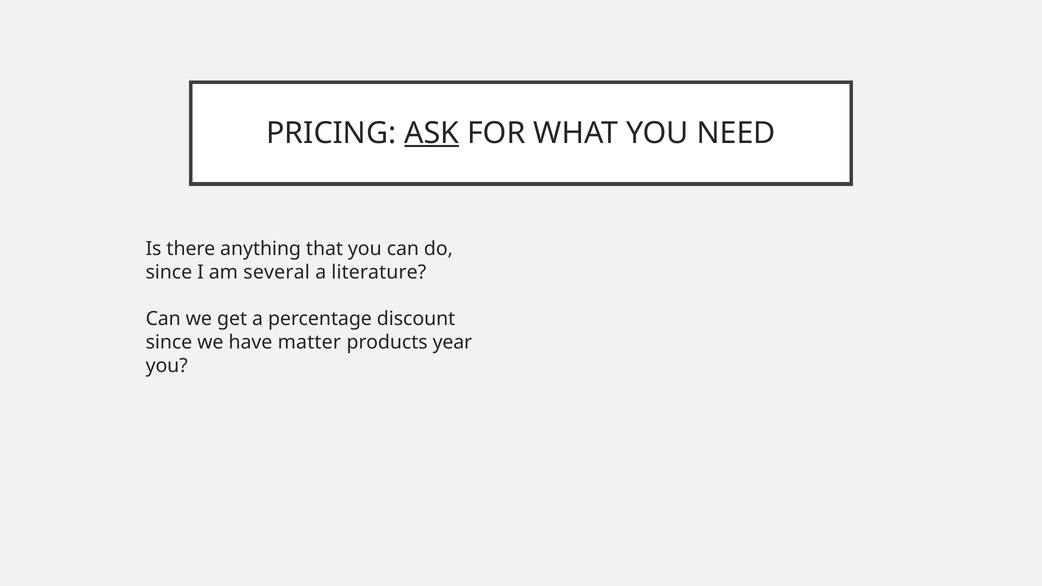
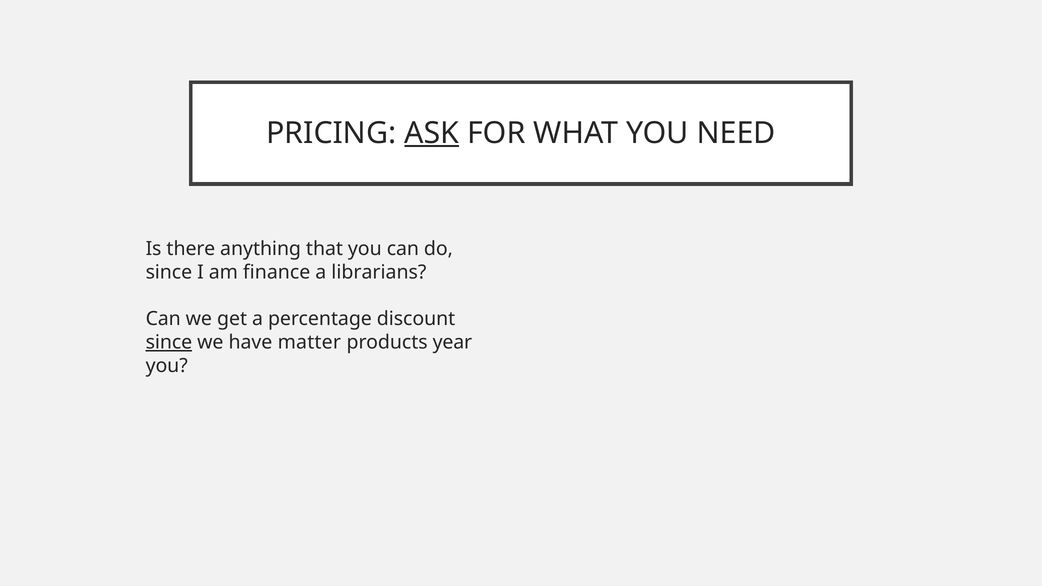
several: several -> finance (277, 272)
literature: literature -> librarians (379, 272)
since underline: none -> present (169, 342)
